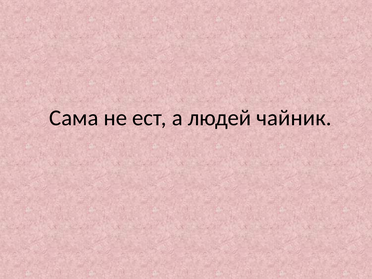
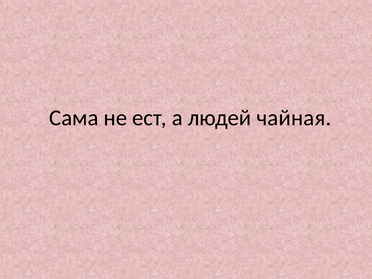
чайник: чайник -> чайная (294, 118)
